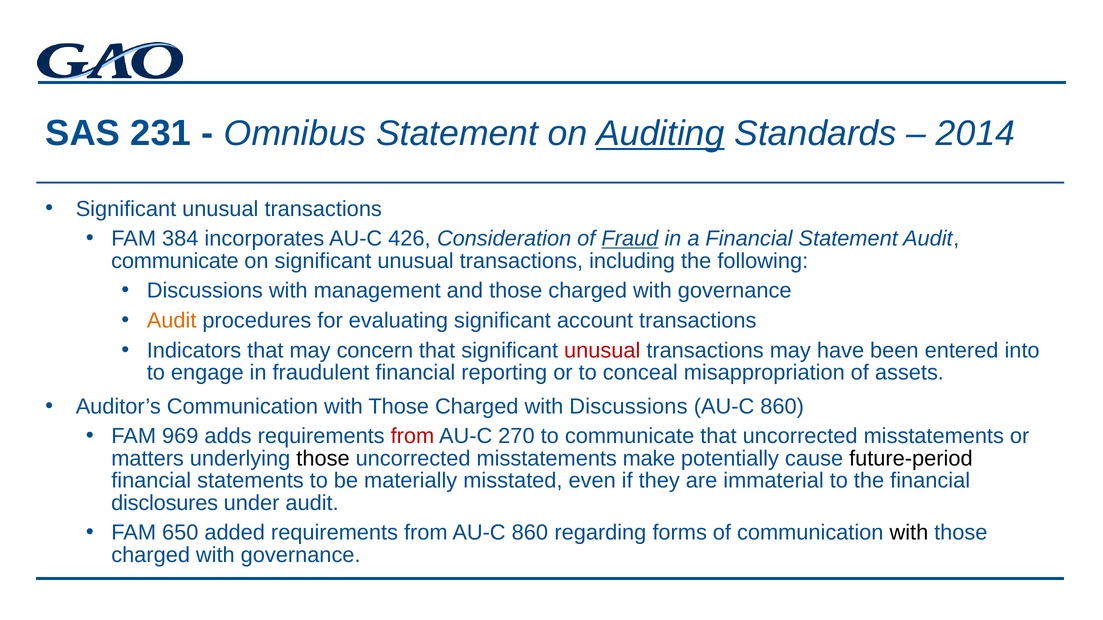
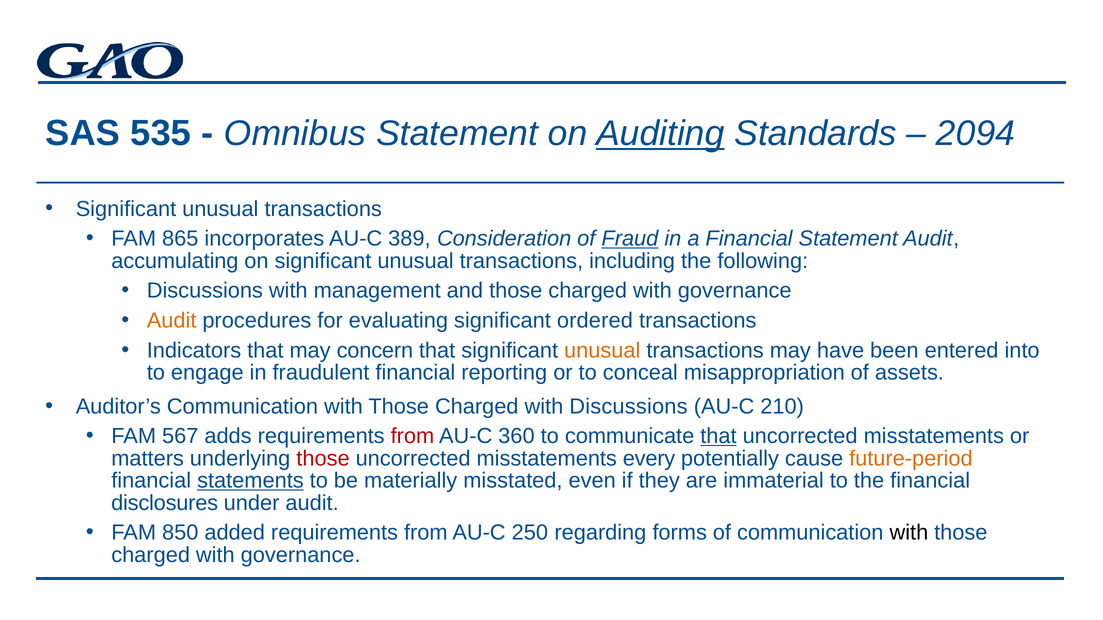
231: 231 -> 535 (161, 134)
2014: 2014 -> 2094 (976, 134)
384: 384 -> 865 (180, 239)
426: 426 -> 389 (409, 239)
communicate: communicate -> accumulating (175, 261)
account: account -> ordered (595, 321)
unusual colour: red -> orange (602, 351)
860: 860 -> 210 (782, 407)
969: 969 -> 567 (180, 437)
270: 270 -> 360 (516, 437)
that underline: none -> present (718, 437)
those colour: black -> red (323, 459)
make: make -> every (649, 459)
future-period colour: black -> orange (911, 459)
statements underline: none -> present (250, 481)
650: 650 -> 850 (180, 533)
from AU-C 860: 860 -> 250 (530, 533)
